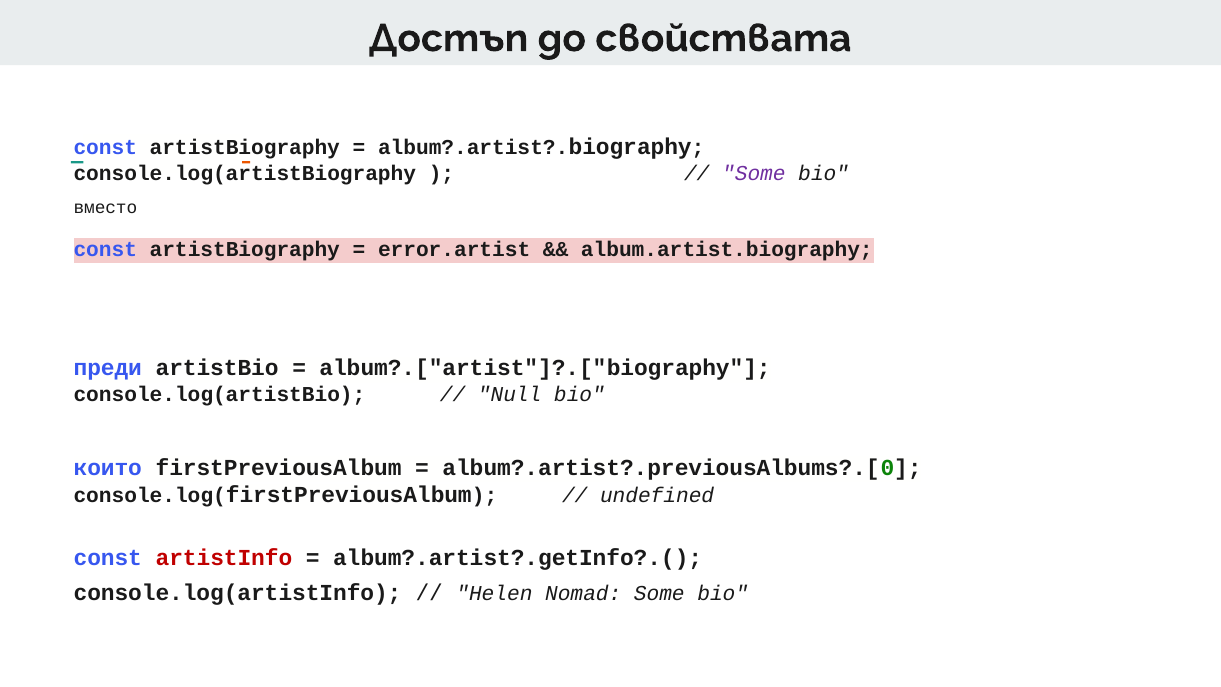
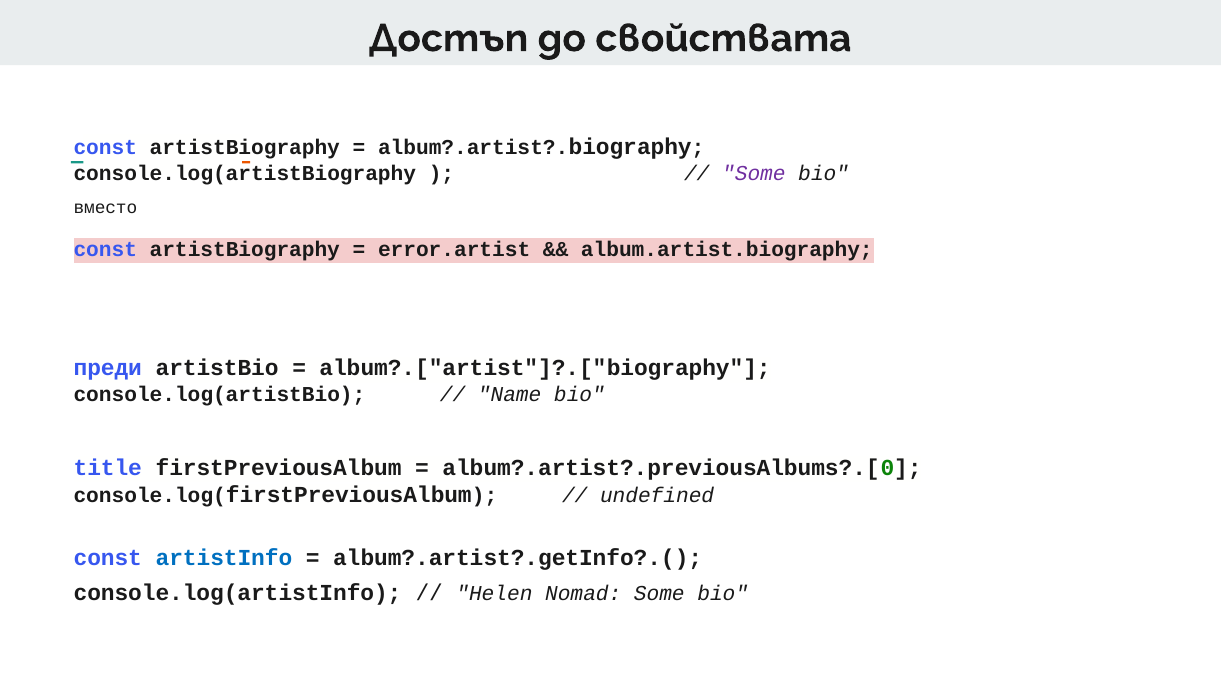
Null: Null -> Name (510, 394)
които: които -> title (108, 468)
artistInfo colour: red -> blue (224, 558)
